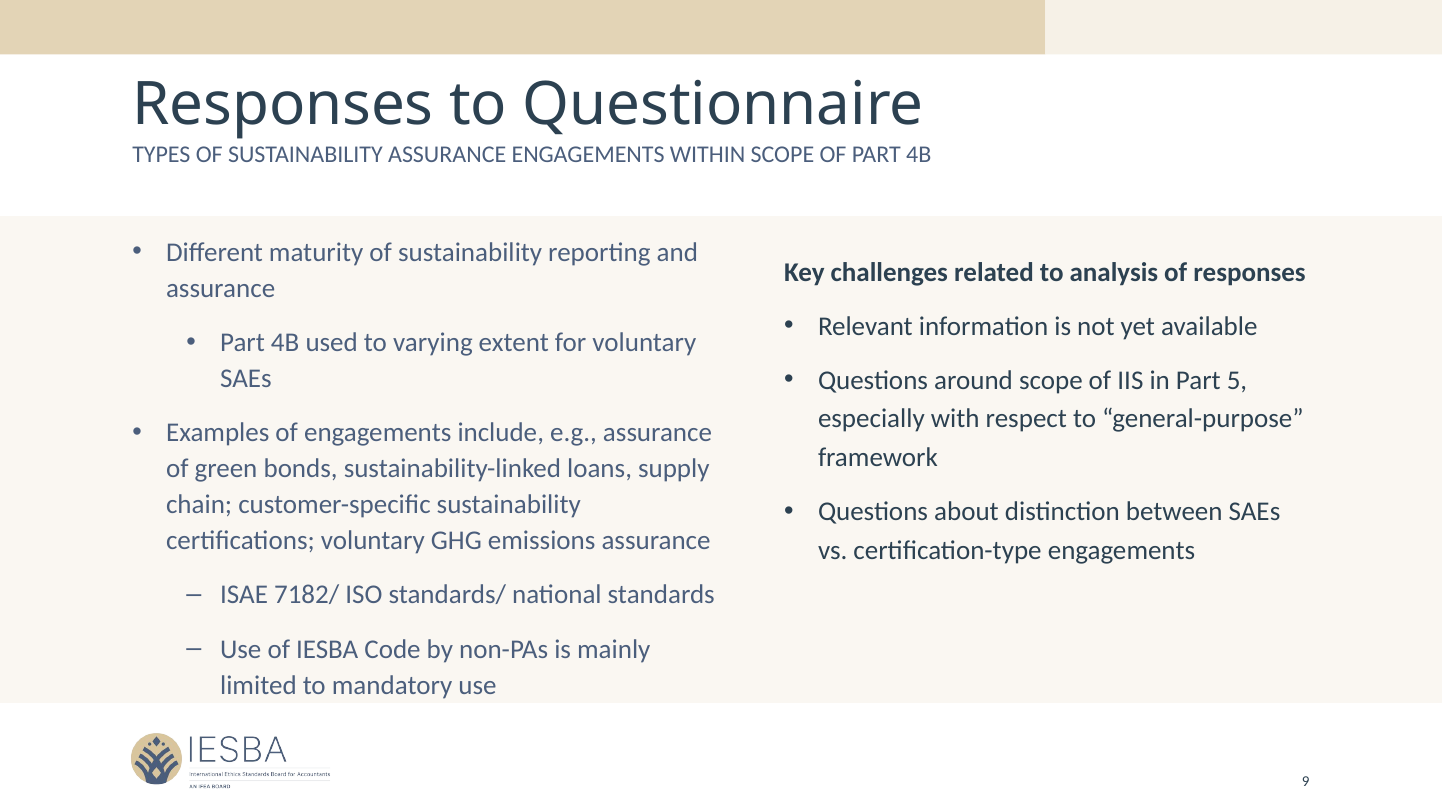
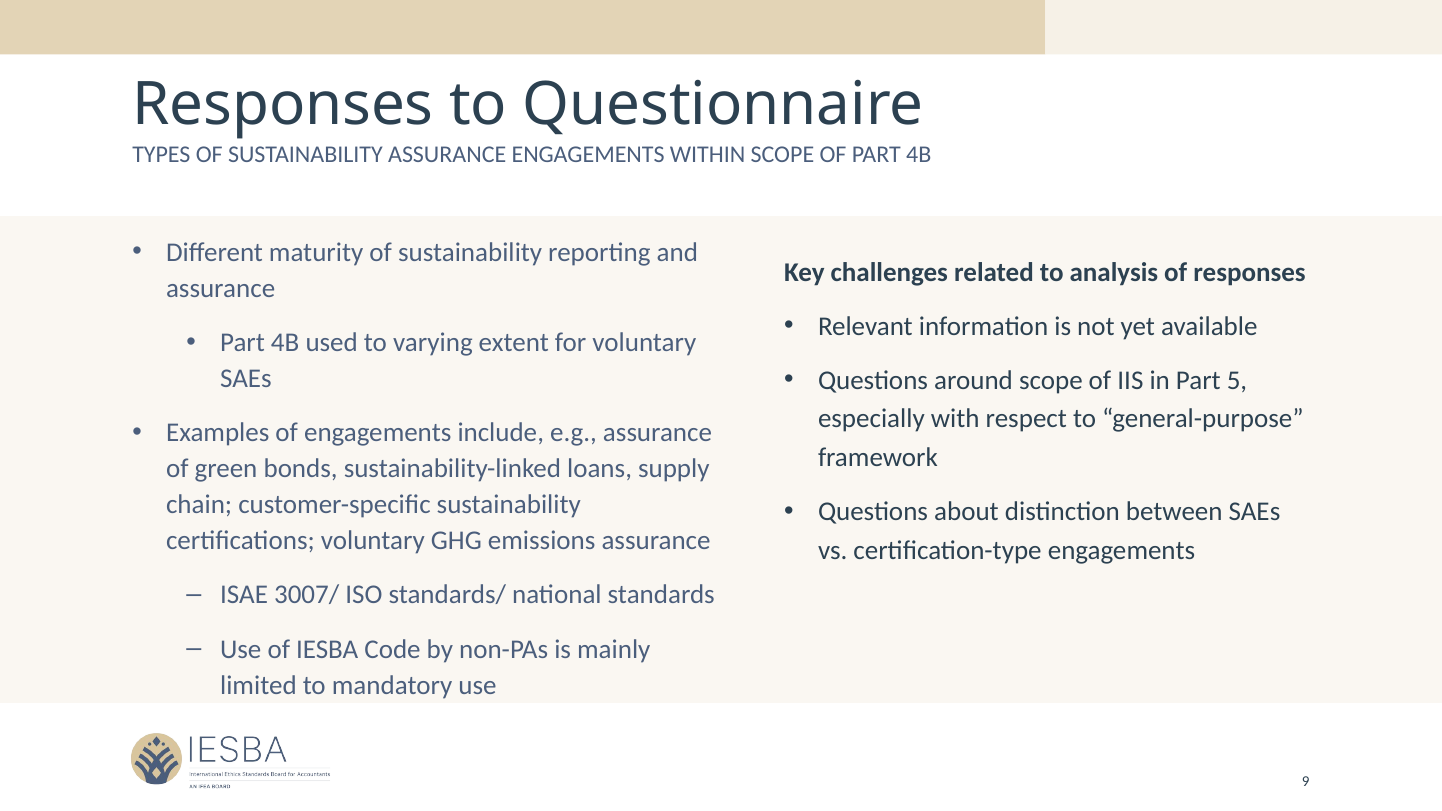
7182/: 7182/ -> 3007/ (307, 595)
